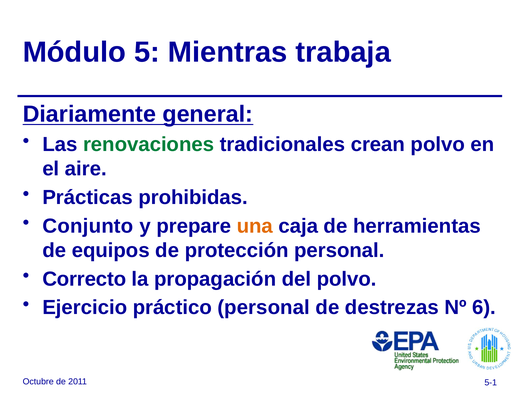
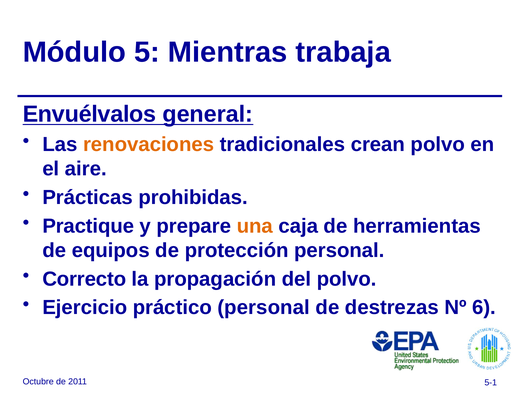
Diariamente: Diariamente -> Envuélvalos (89, 114)
renovaciones colour: green -> orange (149, 144)
Conjunto: Conjunto -> Practique (88, 226)
